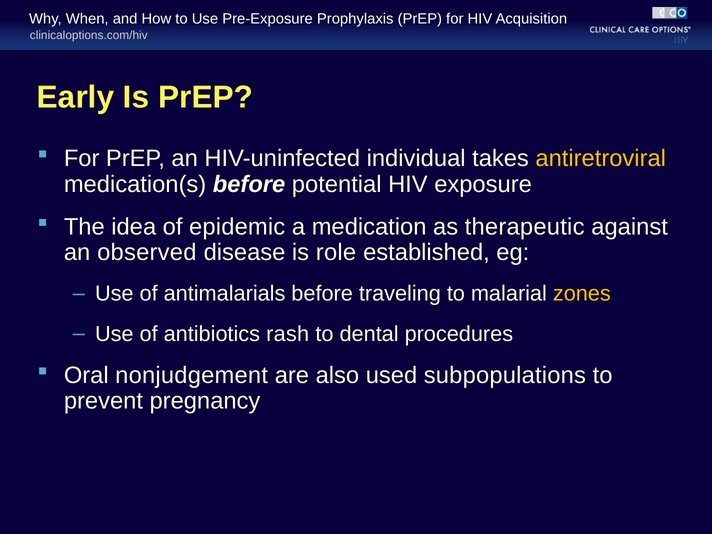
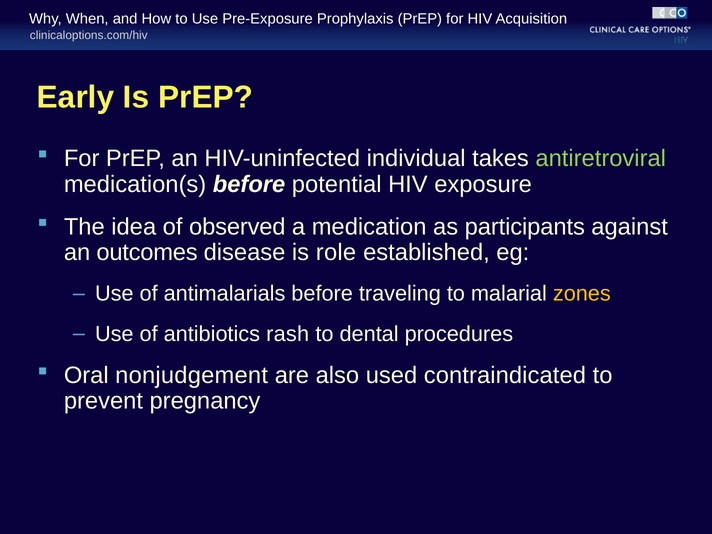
antiretroviral colour: yellow -> light green (601, 159)
epidemic: epidemic -> observed (237, 227)
therapeutic: therapeutic -> participants (525, 227)
observed: observed -> outcomes (147, 252)
subpopulations: subpopulations -> contraindicated (505, 375)
